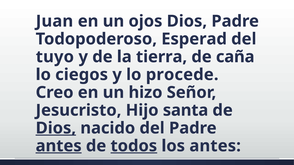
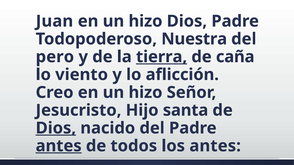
ojos: ojos -> hizo (145, 21)
Esperad: Esperad -> Nuestra (194, 39)
tuyo: tuyo -> pero (55, 57)
tierra underline: none -> present (162, 57)
ciegos: ciegos -> viento (82, 75)
procede: procede -> aflicción (182, 75)
todos underline: present -> none (134, 146)
